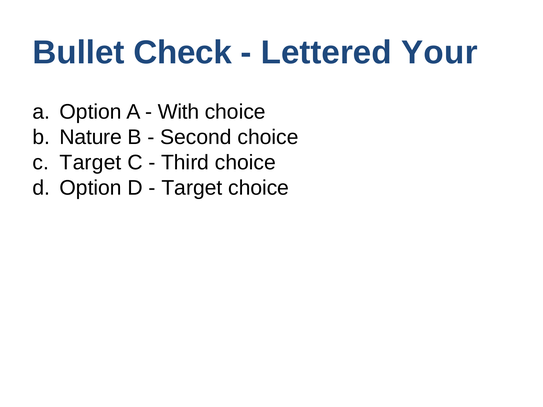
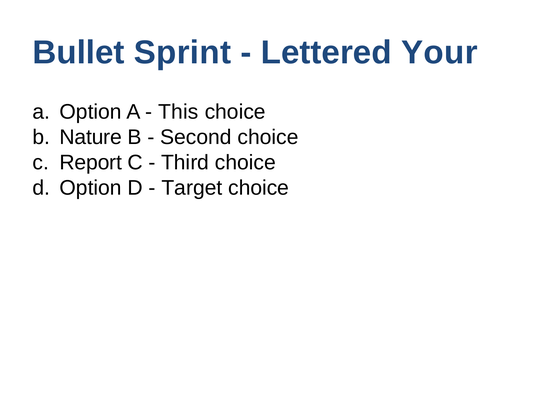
Check: Check -> Sprint (182, 53)
With: With -> This (178, 112)
c Target: Target -> Report (91, 163)
